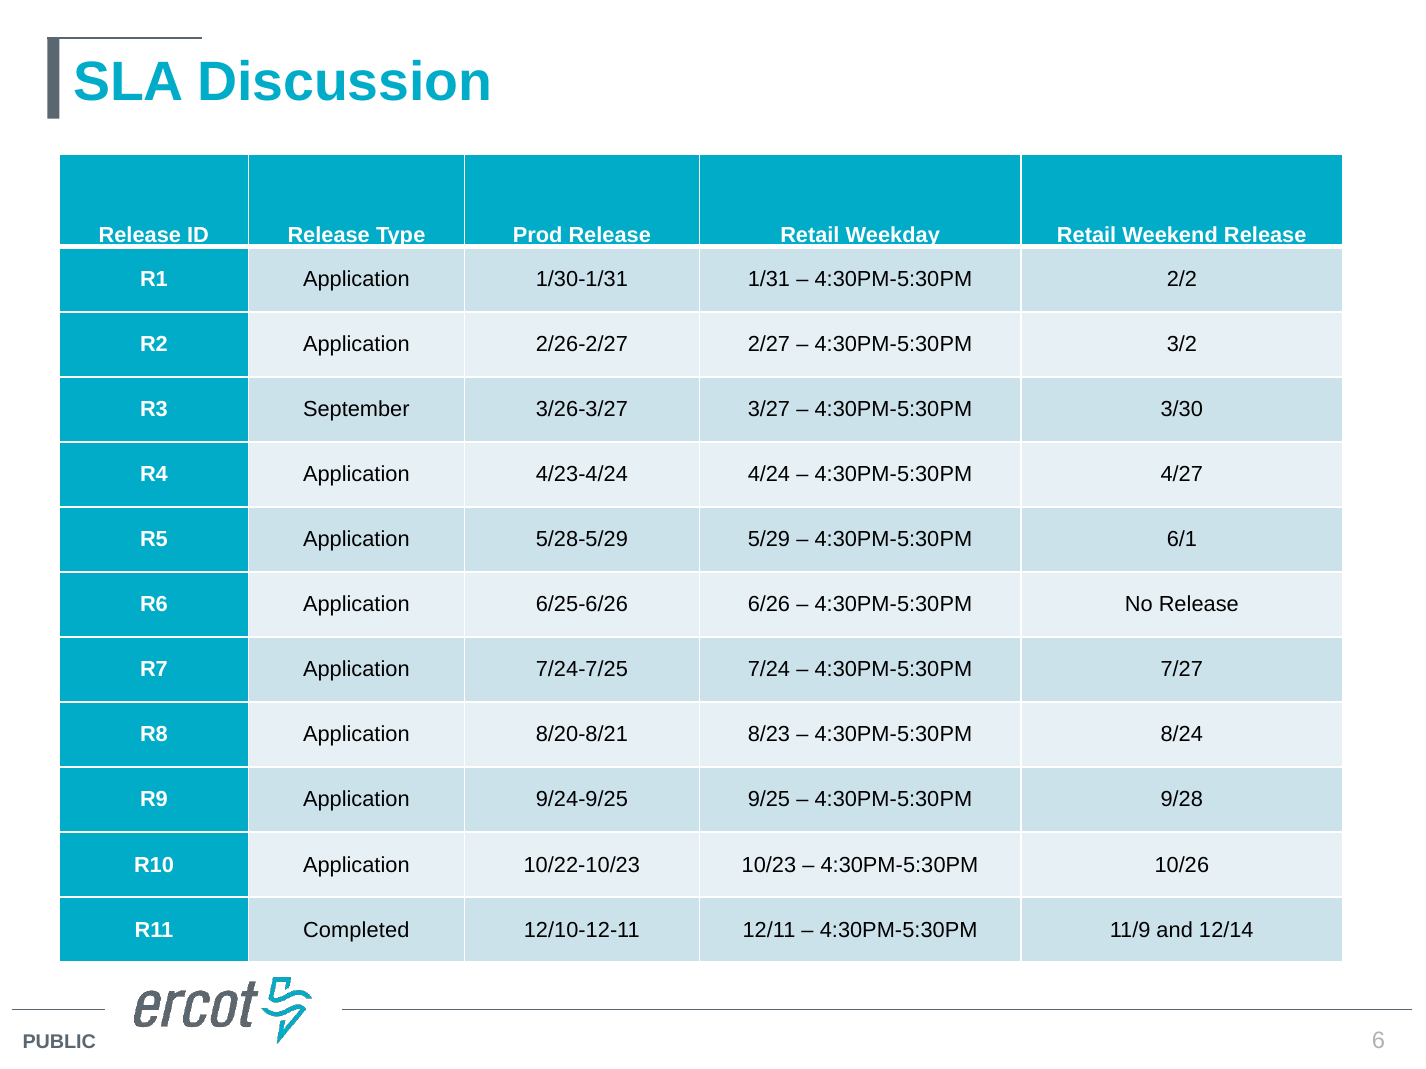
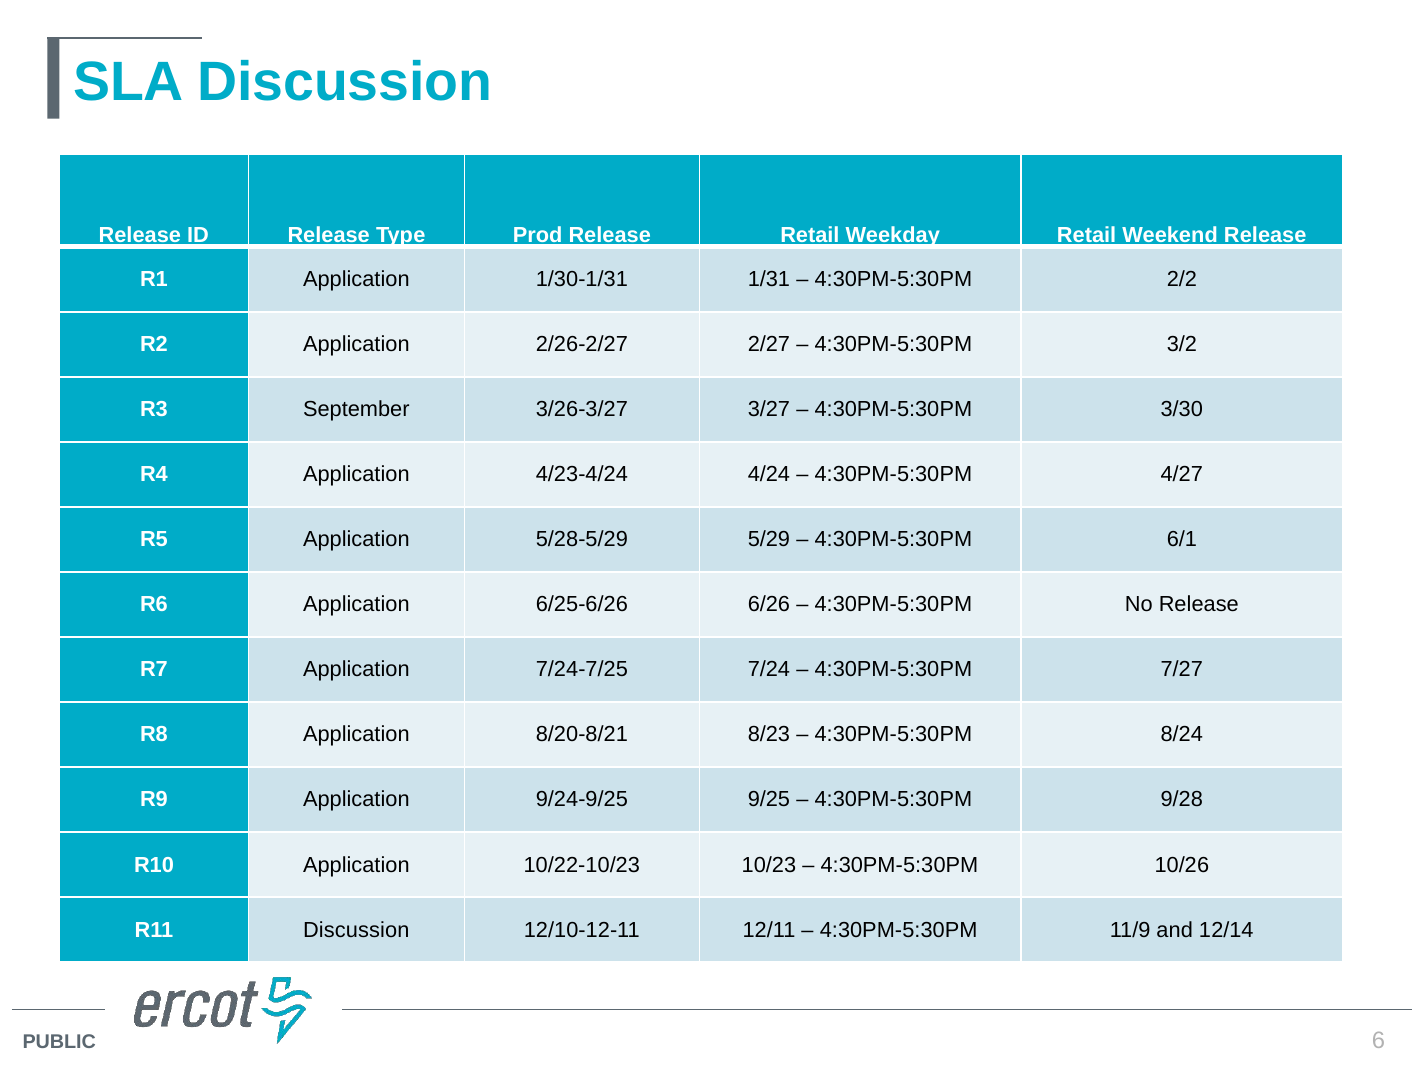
R11 Completed: Completed -> Discussion (356, 930)
